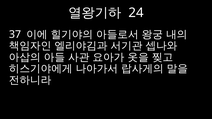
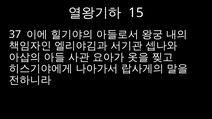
24: 24 -> 15 (136, 13)
